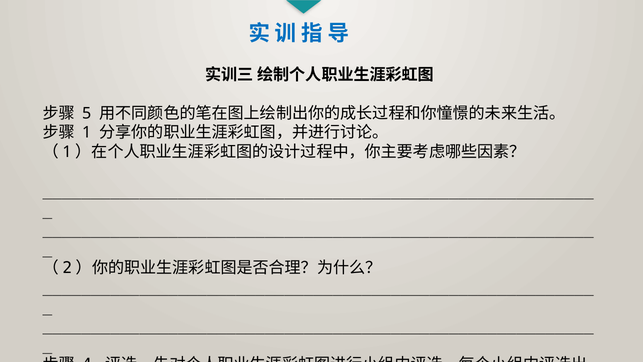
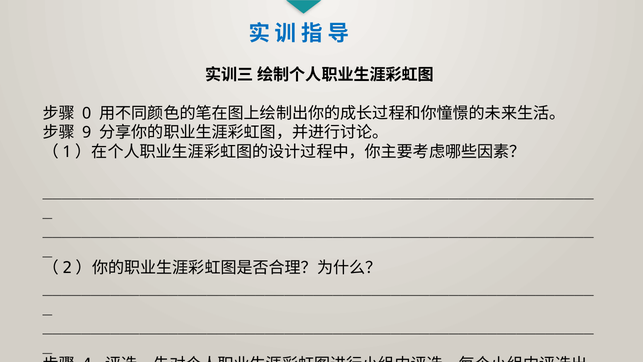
5: 5 -> 0 (87, 113)
1: 1 -> 9 (87, 133)
